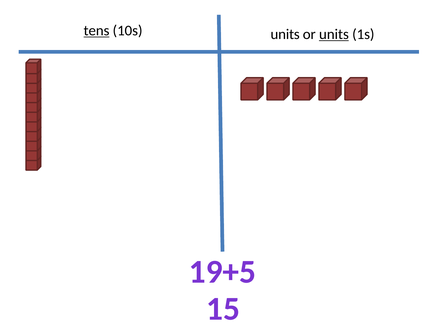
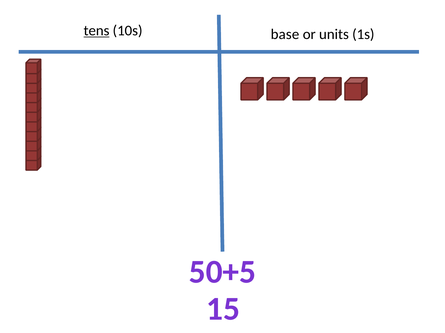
10s units: units -> base (285, 34)
units underline: present -> none (334, 34)
19+5: 19+5 -> 50+5 (222, 273)
